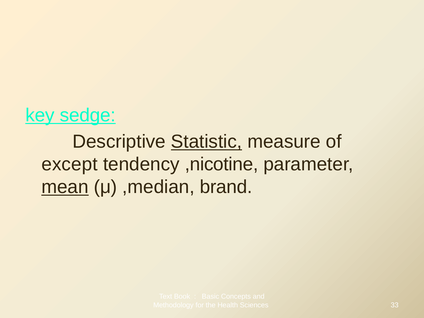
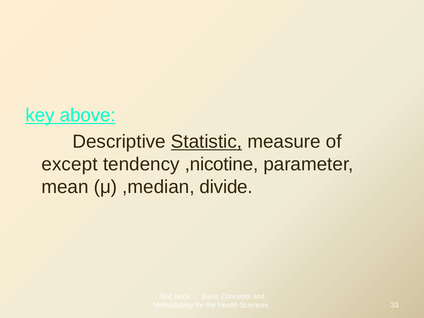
sedge: sedge -> above (88, 115)
mean underline: present -> none (65, 187)
brand: brand -> divide (226, 187)
